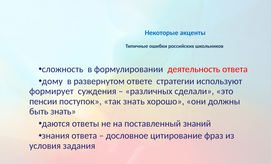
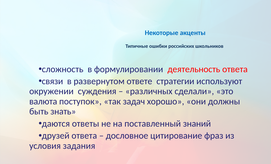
дому: дому -> связи (52, 81)
формирует: формирует -> окружении (51, 91)
пенсии: пенсии -> валюта (43, 101)
так знать: знать -> задач (134, 101)
знания: знания -> друзей (56, 135)
